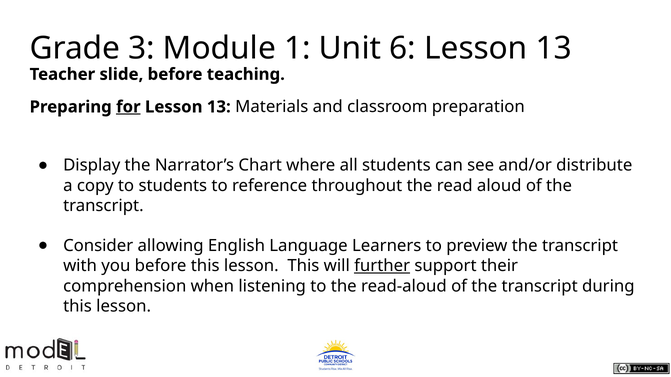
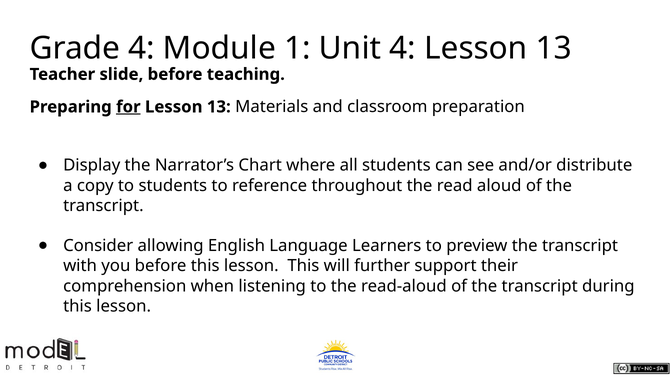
Grade 3: 3 -> 4 (142, 48)
Unit 6: 6 -> 4 (403, 48)
further underline: present -> none (382, 266)
